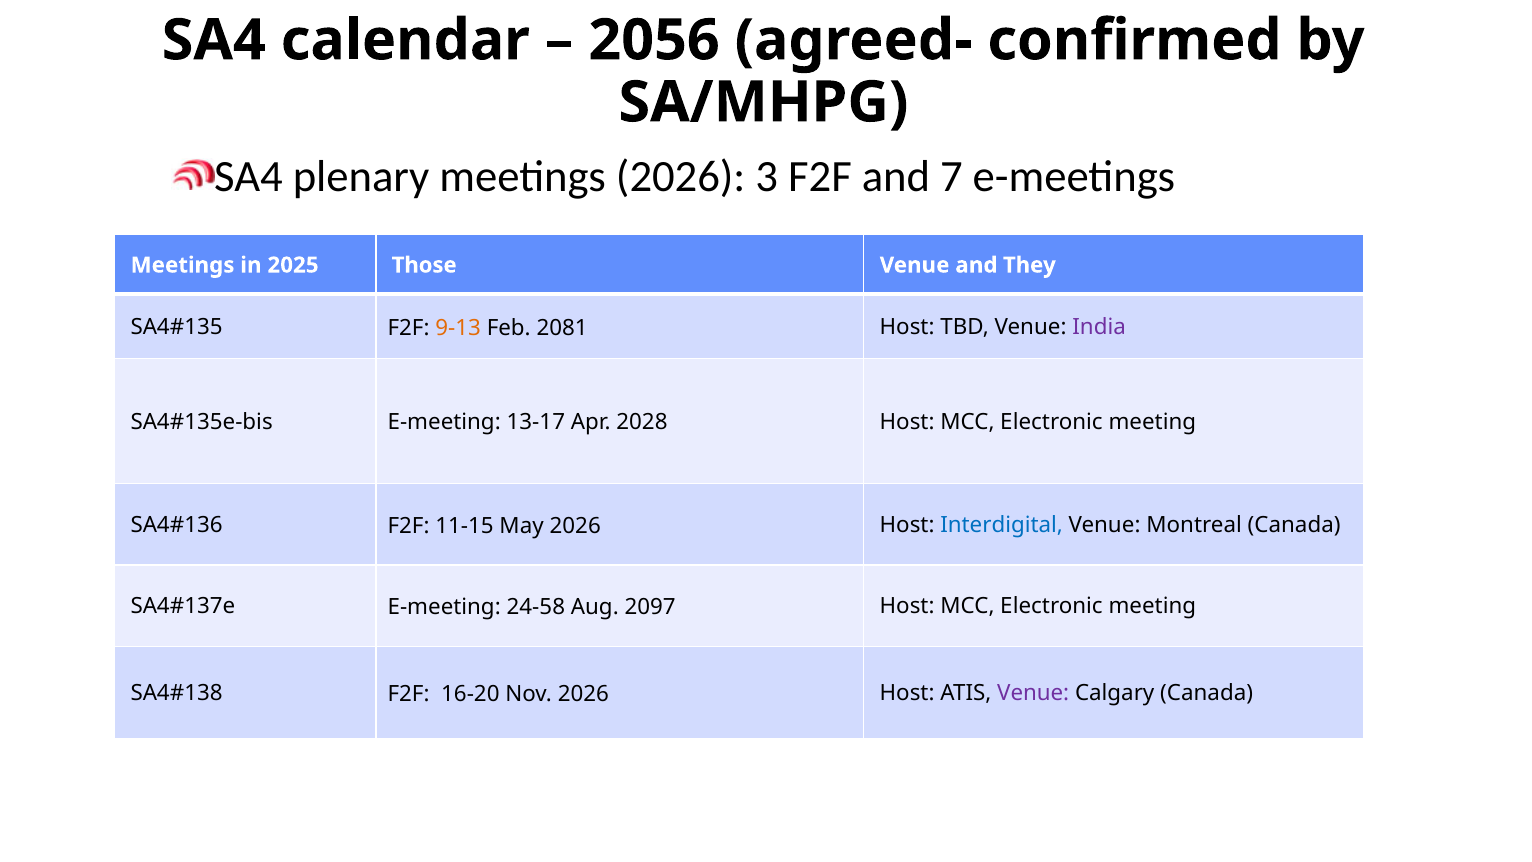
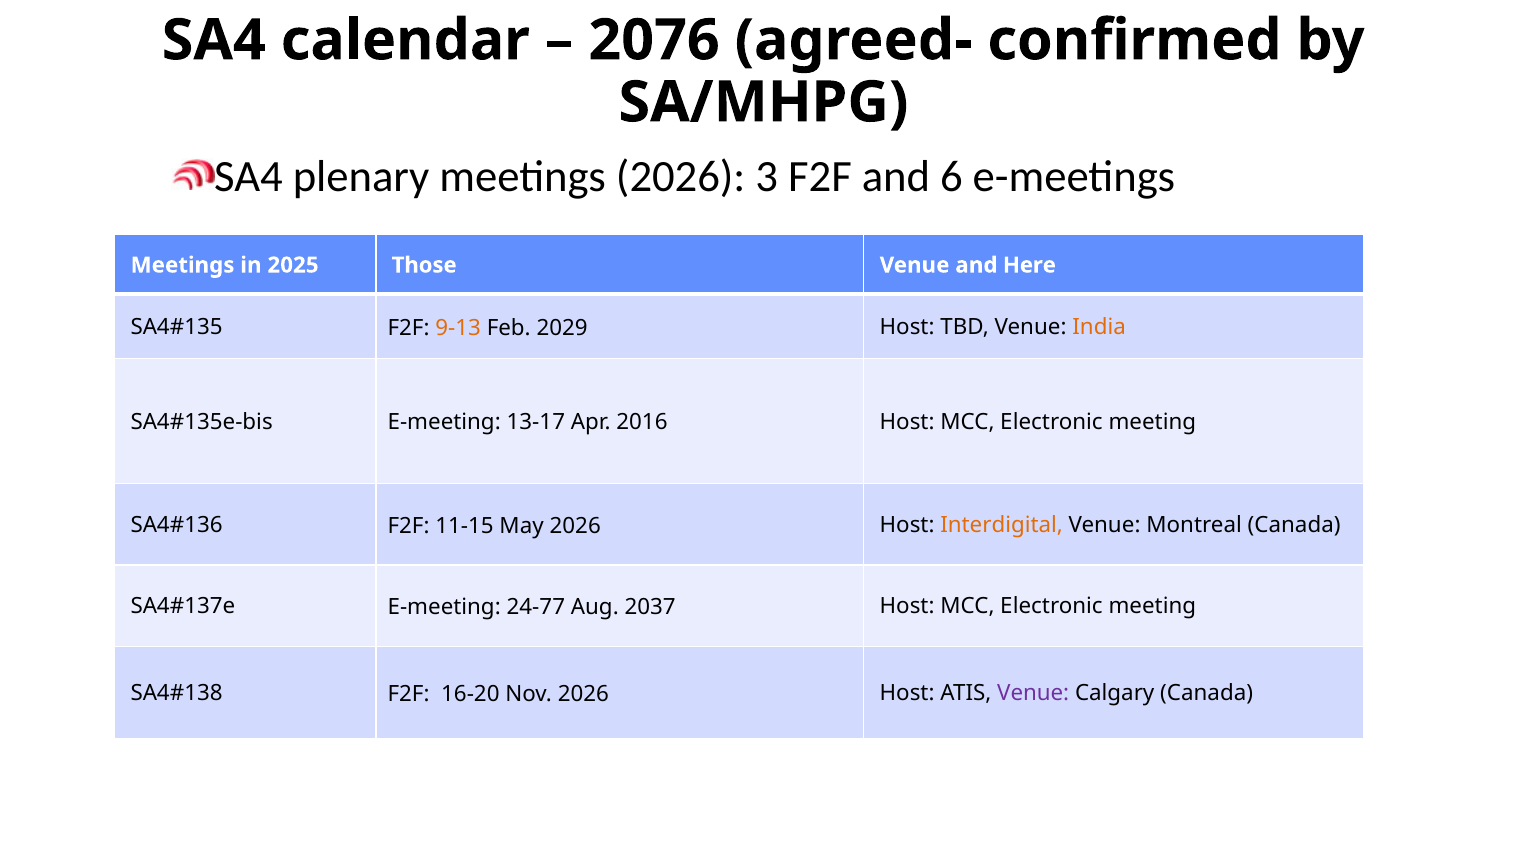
2056: 2056 -> 2076 (654, 40)
7: 7 -> 6 (951, 177)
They: They -> Here (1029, 265)
2081: 2081 -> 2029 (562, 328)
India colour: purple -> orange (1099, 327)
2028: 2028 -> 2016 (642, 422)
Interdigital colour: blue -> orange (1002, 525)
24-58: 24-58 -> 24-77 (536, 607)
2097: 2097 -> 2037 (650, 607)
